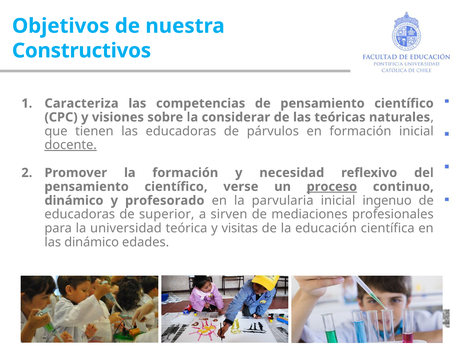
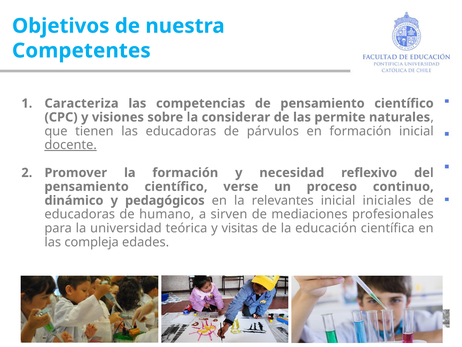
Constructivos: Constructivos -> Competentes (81, 51)
teóricas: teóricas -> permite (340, 117)
proceso underline: present -> none (332, 186)
profesorado: profesorado -> pedagógicos (165, 200)
parvularia: parvularia -> relevantes (283, 200)
ingenuo: ingenuo -> iniciales (387, 200)
superior: superior -> humano (167, 214)
las dinámico: dinámico -> compleja (92, 242)
